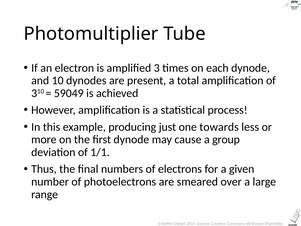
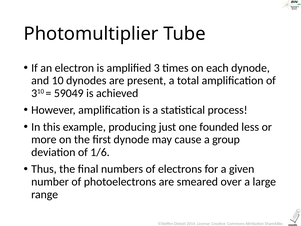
towards: towards -> founded (219, 127)
1/1: 1/1 -> 1/6 (100, 152)
